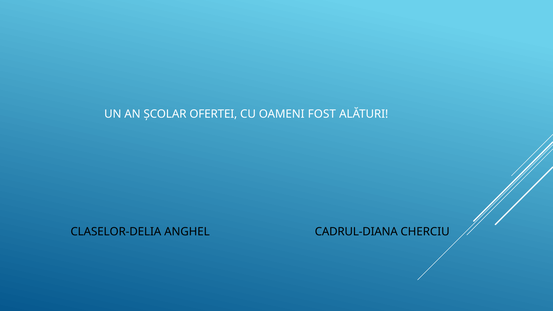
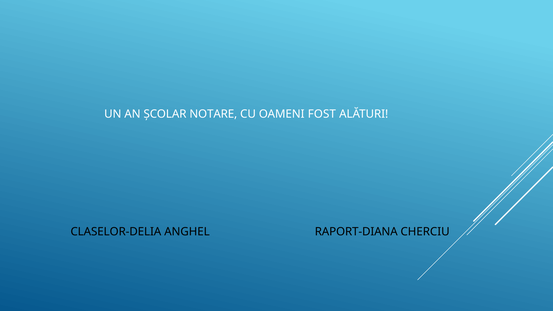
OFERTEI: OFERTEI -> NOTARE (213, 114)
CADRUL-DIANA: CADRUL-DIANA -> RAPORT-DIANA (356, 232)
